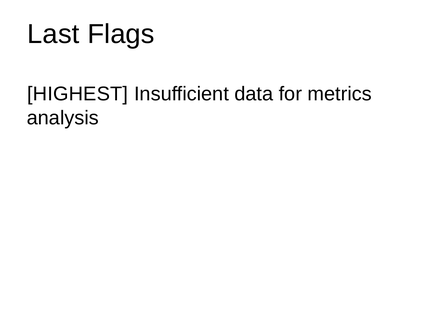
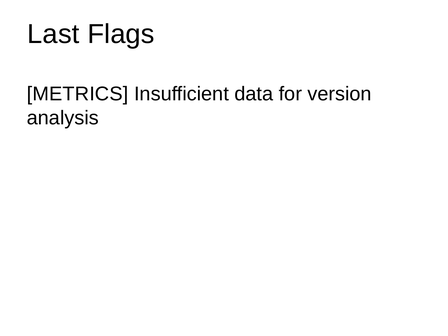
HIGHEST: HIGHEST -> METRICS (78, 94)
metrics: metrics -> version (340, 94)
